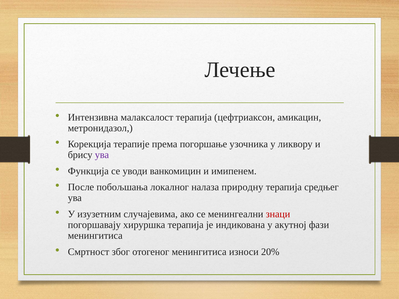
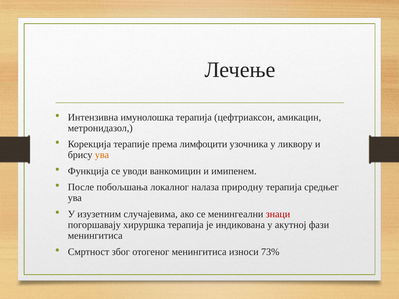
малаксалост: малаксалост -> имунолошка (147, 117)
погоршање: погоршање -> лимфоцити (203, 144)
ува colour: purple -> orange (102, 155)
20%: 20% -> 73% (270, 252)
